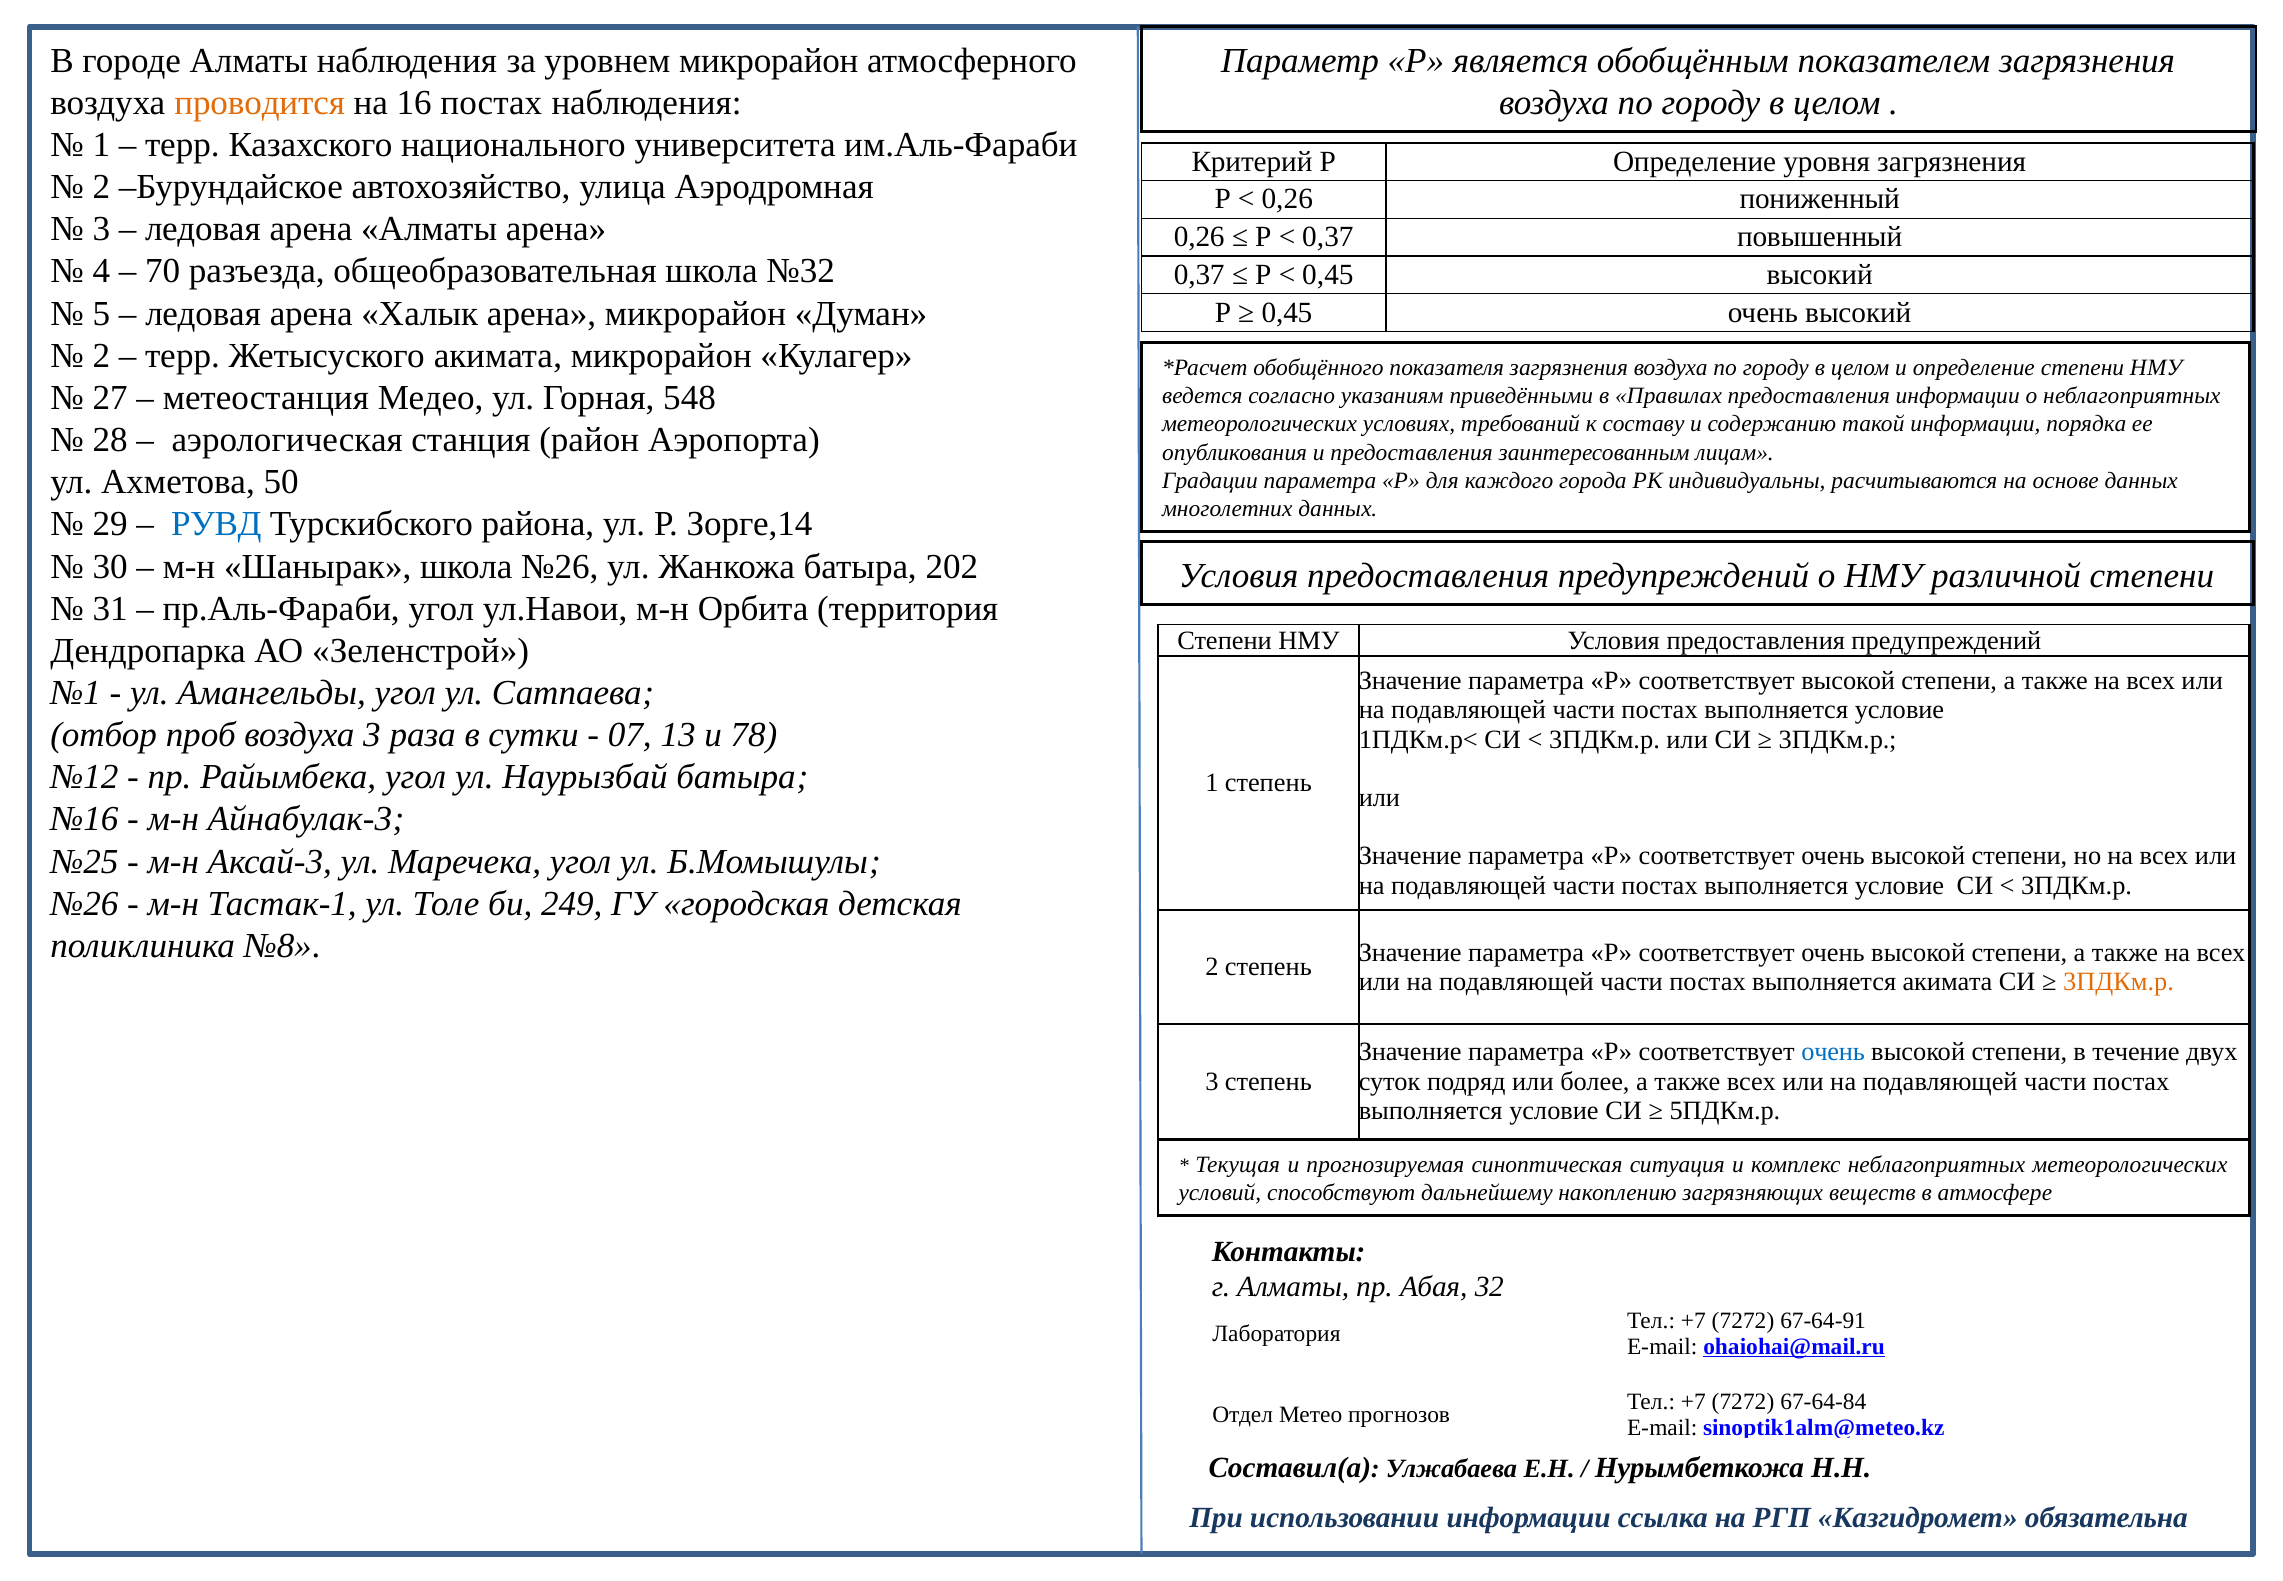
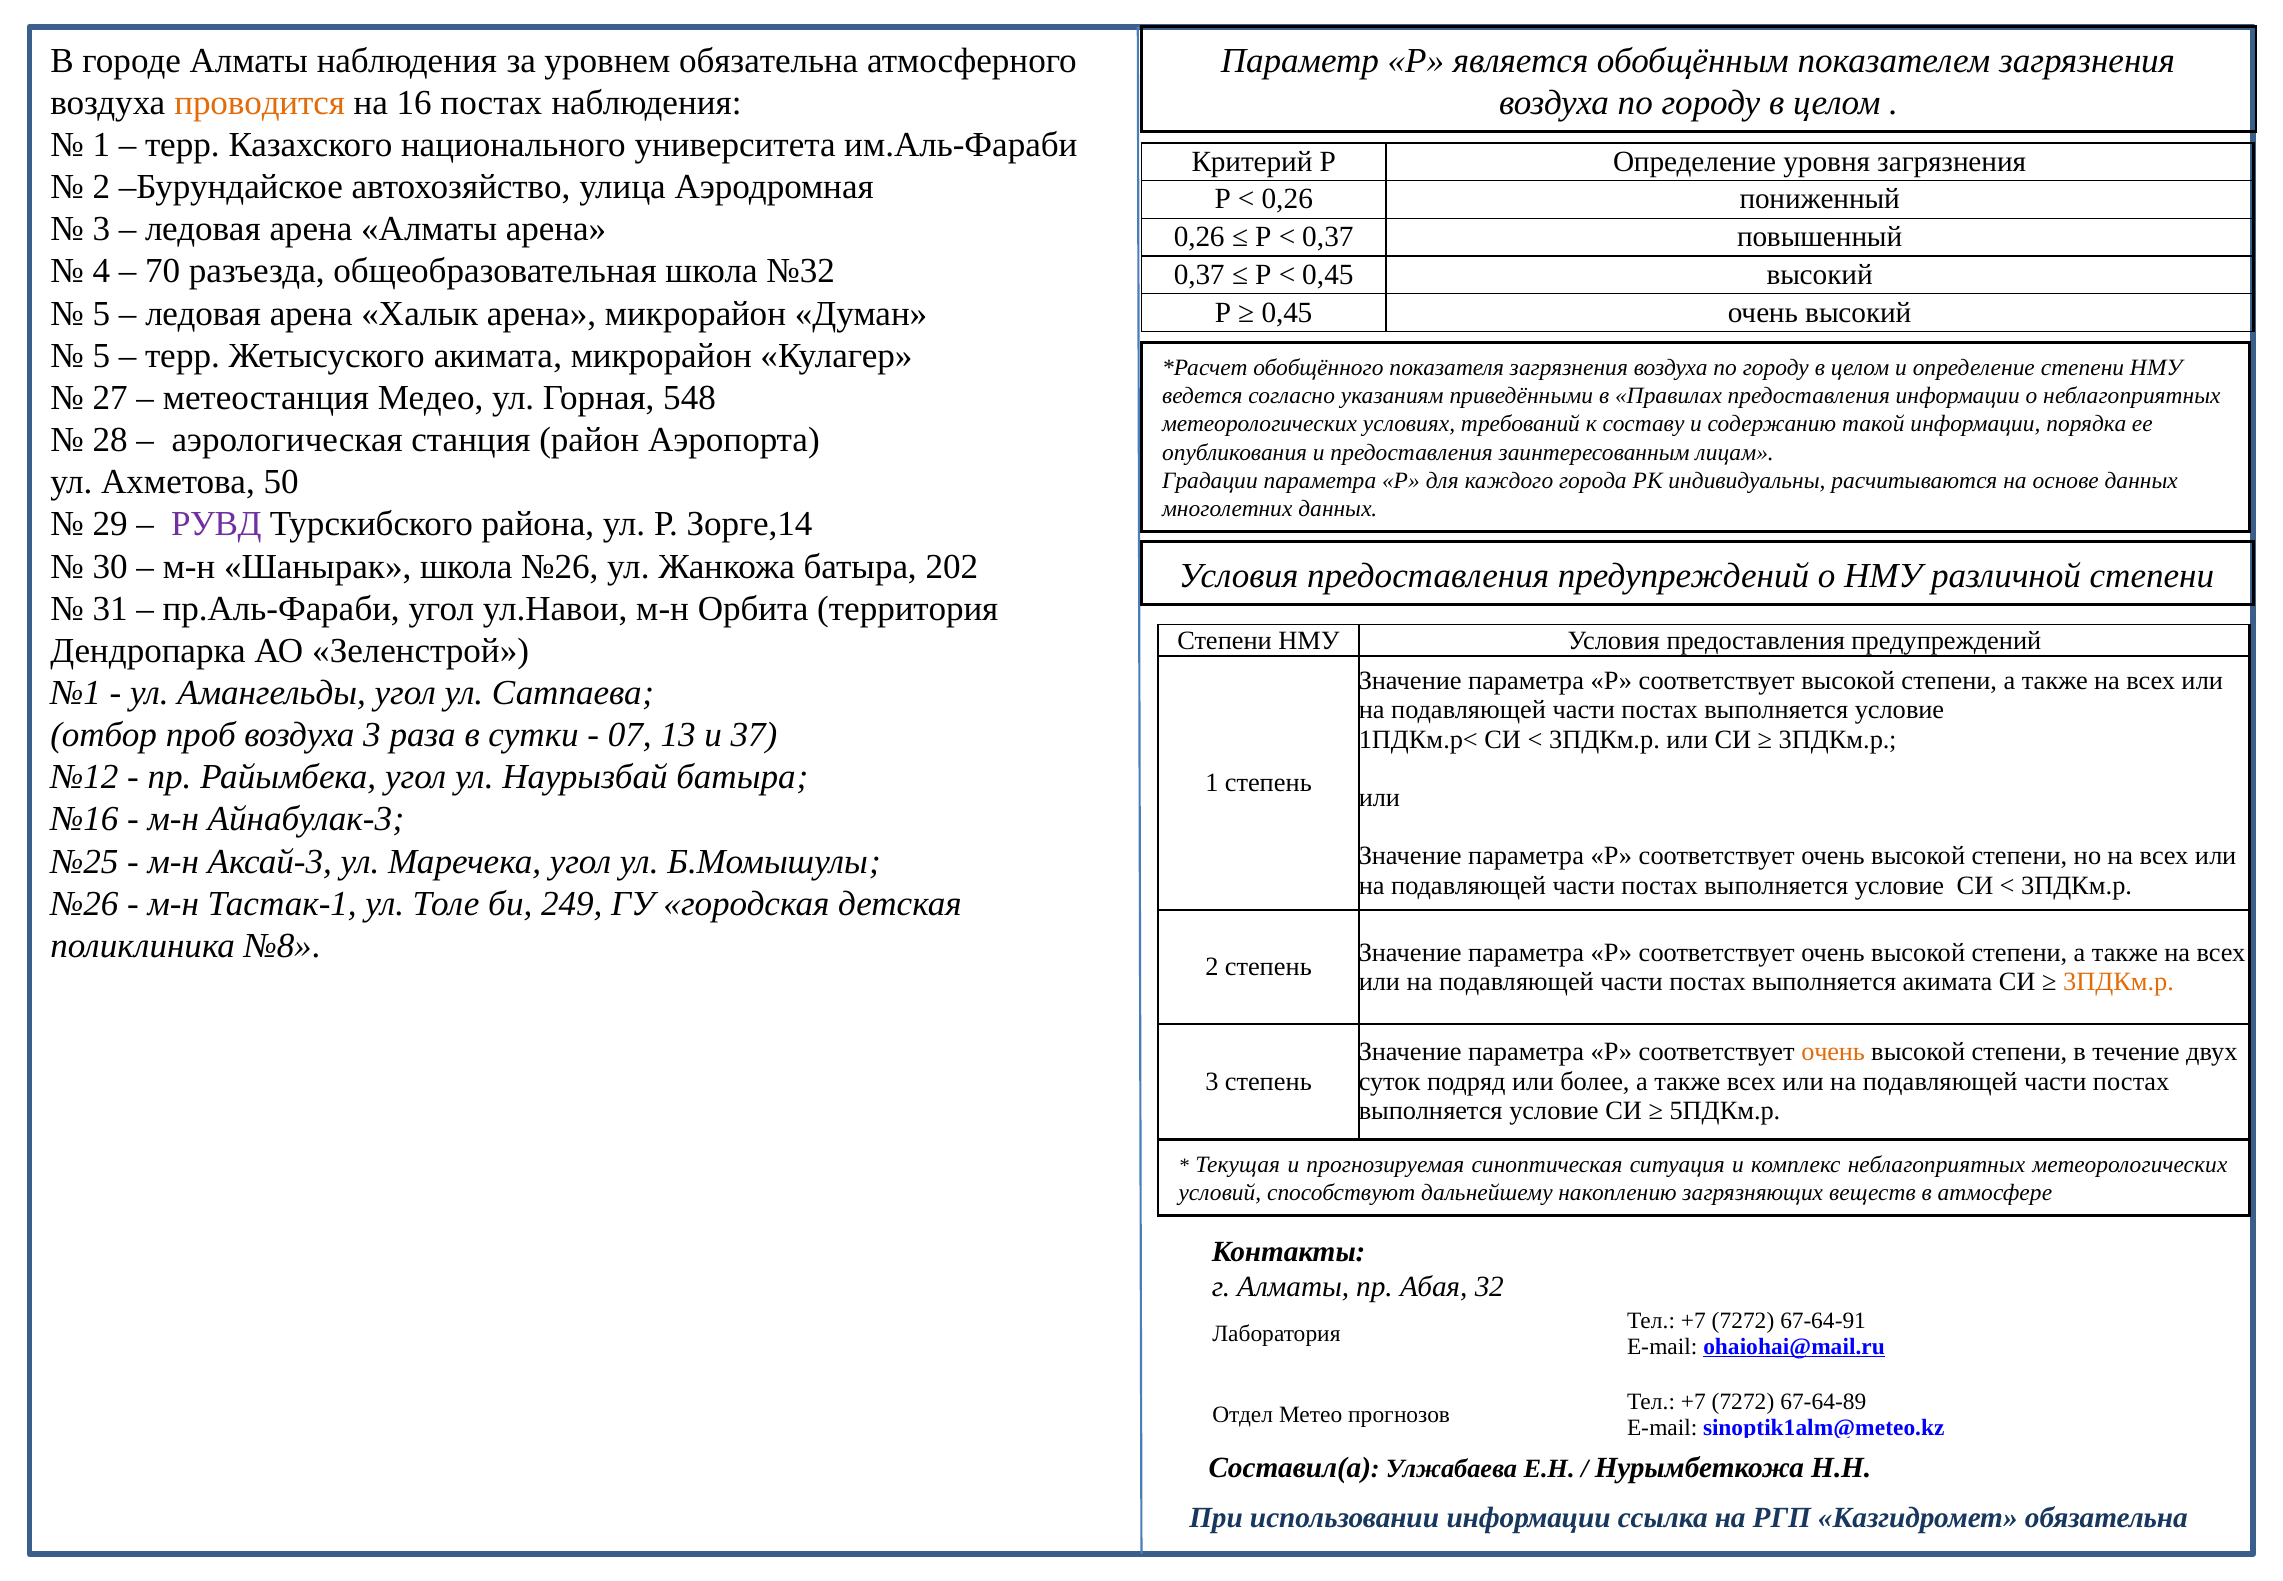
уровнем микрорайон: микрорайон -> обязательна (769, 61)
2: 2 -> 5 (101, 356)
РУВД colour: blue -> purple (216, 524)
78: 78 -> 37 (754, 735)
очень colour: blue -> orange (1833, 1052)
67-64-84: 67-64-84 -> 67-64-89 (1823, 1402)
